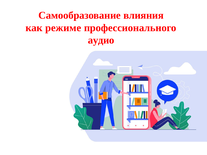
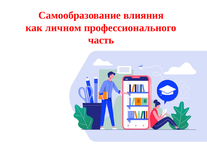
режиме: режиме -> личном (63, 28)
аудио: аудио -> часть (101, 40)
